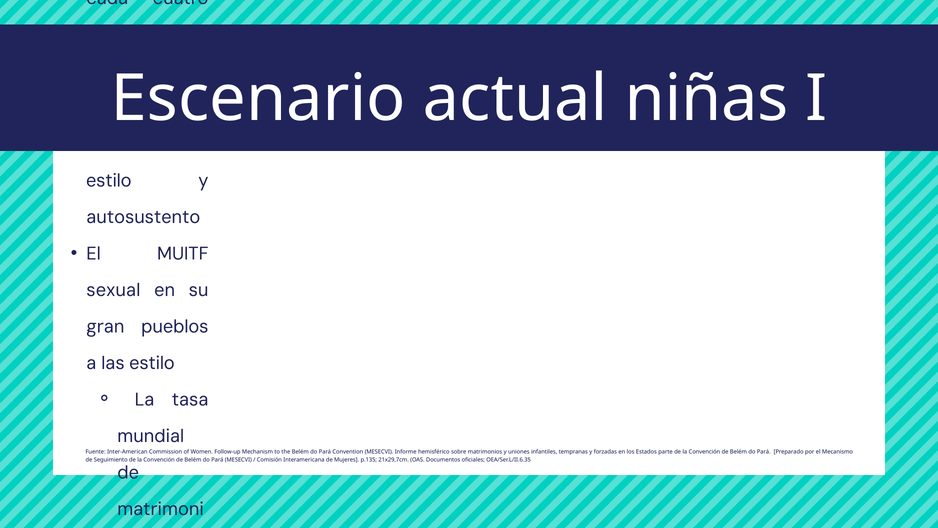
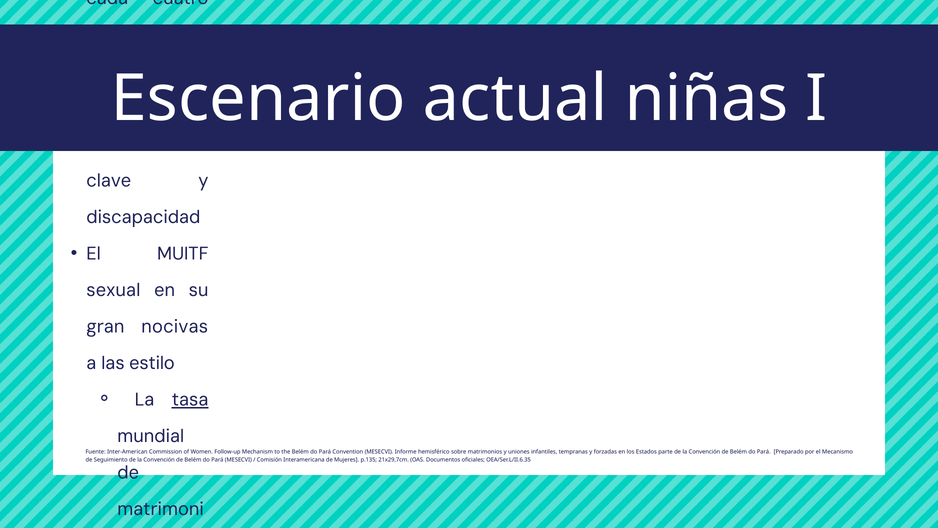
estilo: estilo -> clave (109, 181)
autosustento: autosustento -> discapacidad (143, 217)
pueblos: pueblos -> nocivas (175, 327)
tasa underline: none -> present (190, 400)
